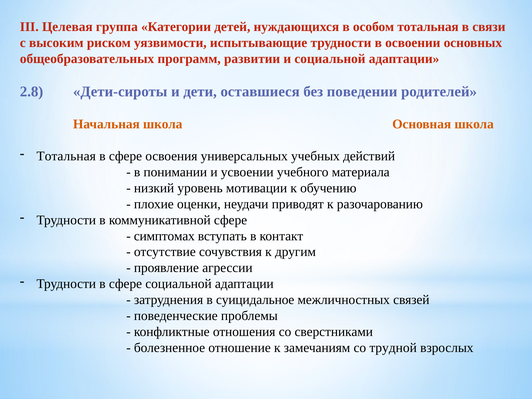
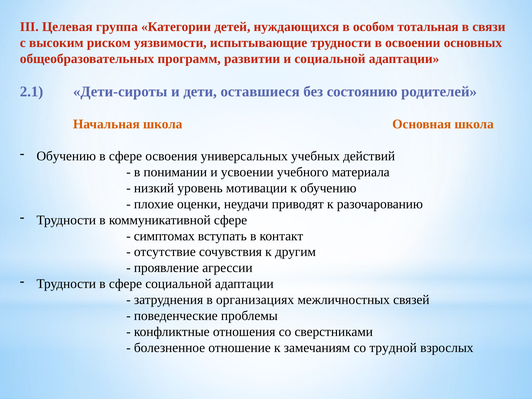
2.8: 2.8 -> 2.1 (32, 92)
поведении: поведении -> состоянию (362, 92)
Тотальная: Тотальная -> Обучению (66, 156)
суицидальное: суицидальное -> организациях (255, 300)
